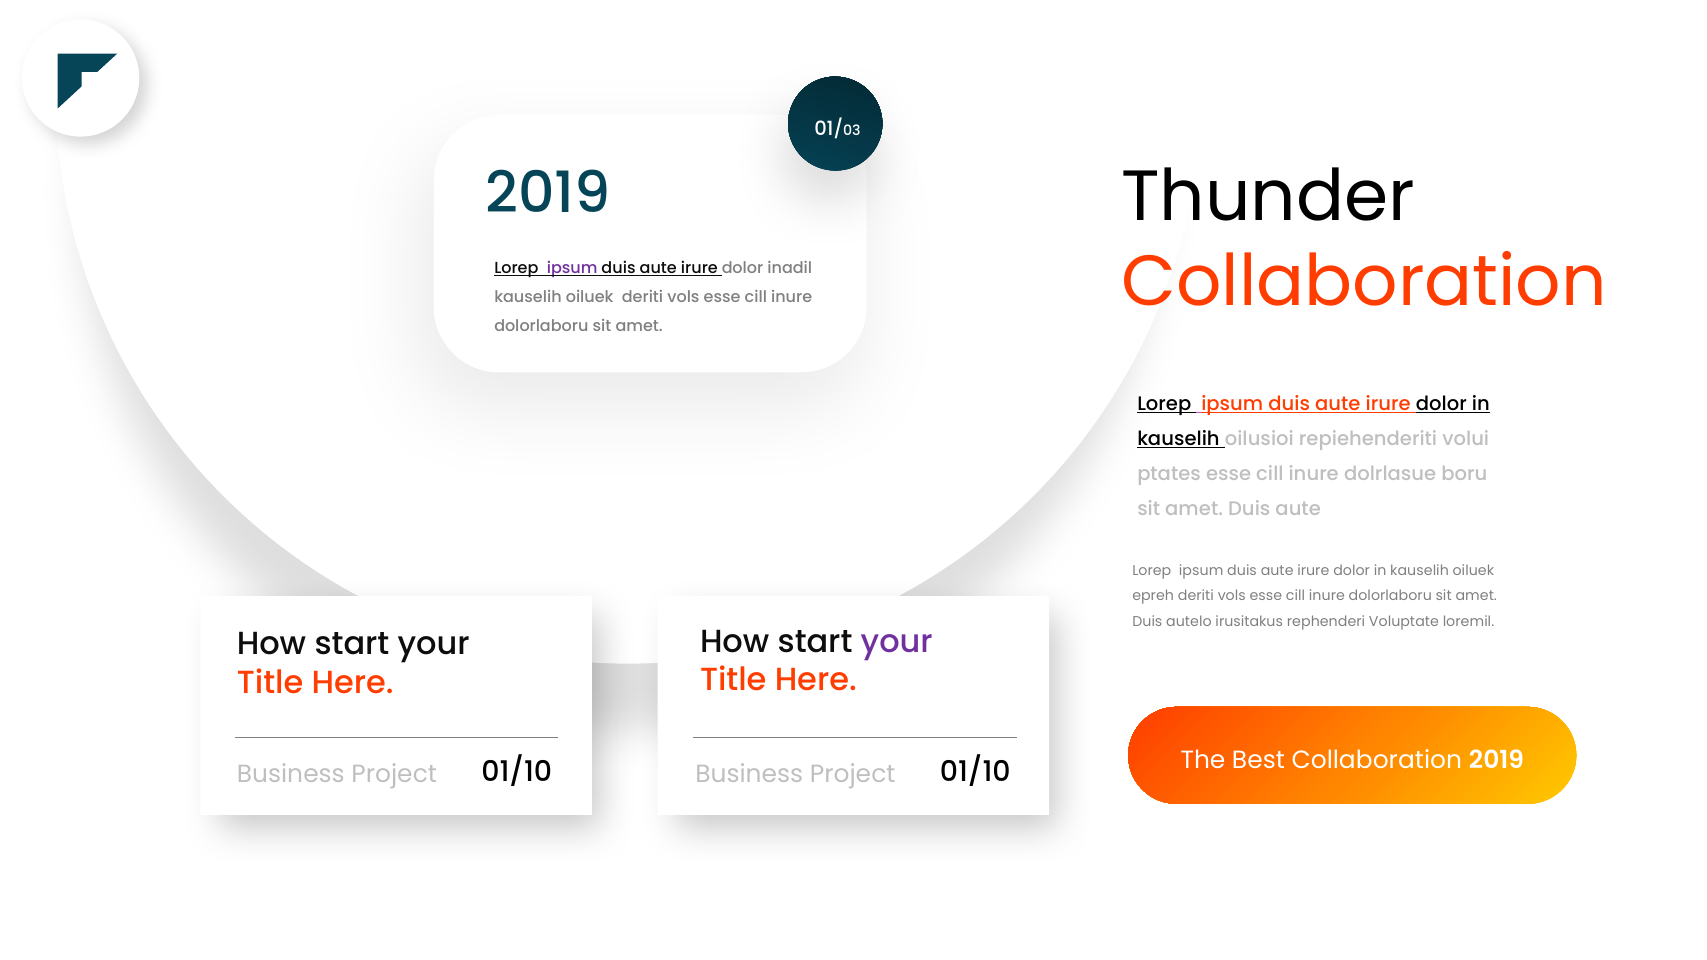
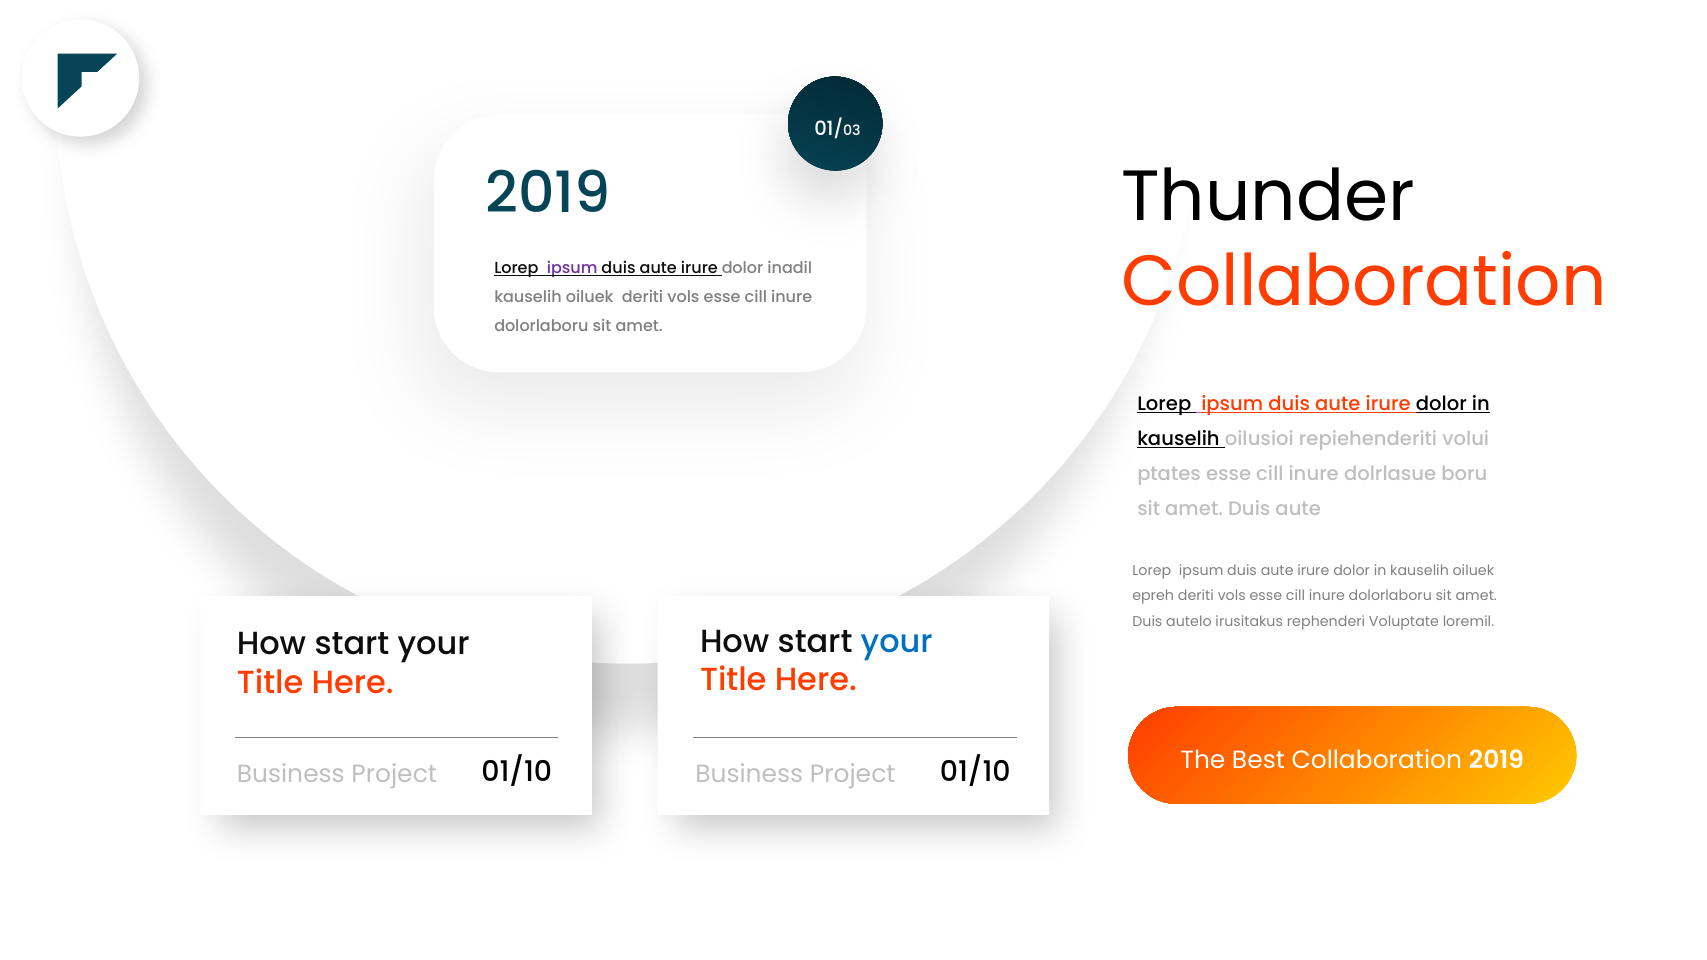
your colour: purple -> blue (897, 642)
